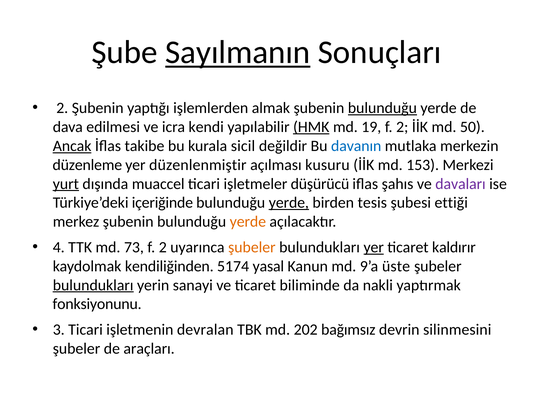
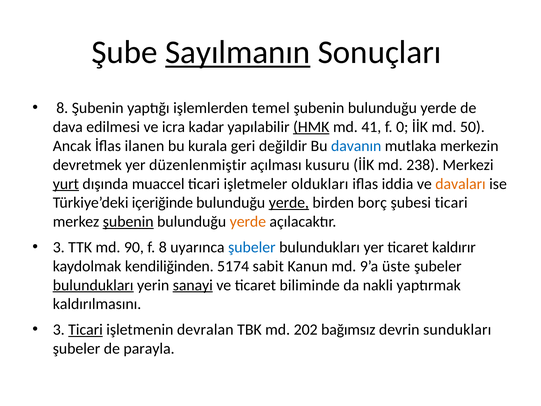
2: 2 -> 8 (62, 108)
almak: almak -> temel (271, 108)
bulunduğu underline: present -> none (382, 108)
kendi: kendi -> kadar (206, 127)
19: 19 -> 41 (371, 127)
2: 2 -> 0 (402, 127)
Ancak underline: present -> none (72, 146)
takibe: takibe -> ilanen (144, 146)
sicil: sicil -> geri (243, 146)
düzenleme: düzenleme -> devretmek (87, 165)
153: 153 -> 238 (423, 165)
düşürücü: düşürücü -> oldukları (320, 184)
şahıs: şahıs -> iddia (398, 184)
davaları colour: purple -> orange (460, 184)
tesis: tesis -> borç (372, 203)
şubesi ettiği: ettiği -> ticari (451, 203)
şubenin underline: none -> present (128, 222)
4: 4 -> 3 (59, 247)
73: 73 -> 90 (134, 247)
2: 2 -> 8 (163, 247)
şubeler colour: orange -> blue (252, 247)
yer underline: present -> none (374, 247)
yasal: yasal -> sabit (268, 266)
sanayi underline: none -> present (193, 285)
fonksiyonunu: fonksiyonunu -> kaldırılmasını (97, 304)
Ticari underline: none -> present (86, 329)
silinmesini: silinmesini -> sundukları (457, 329)
araçları: araçları -> parayla (149, 348)
